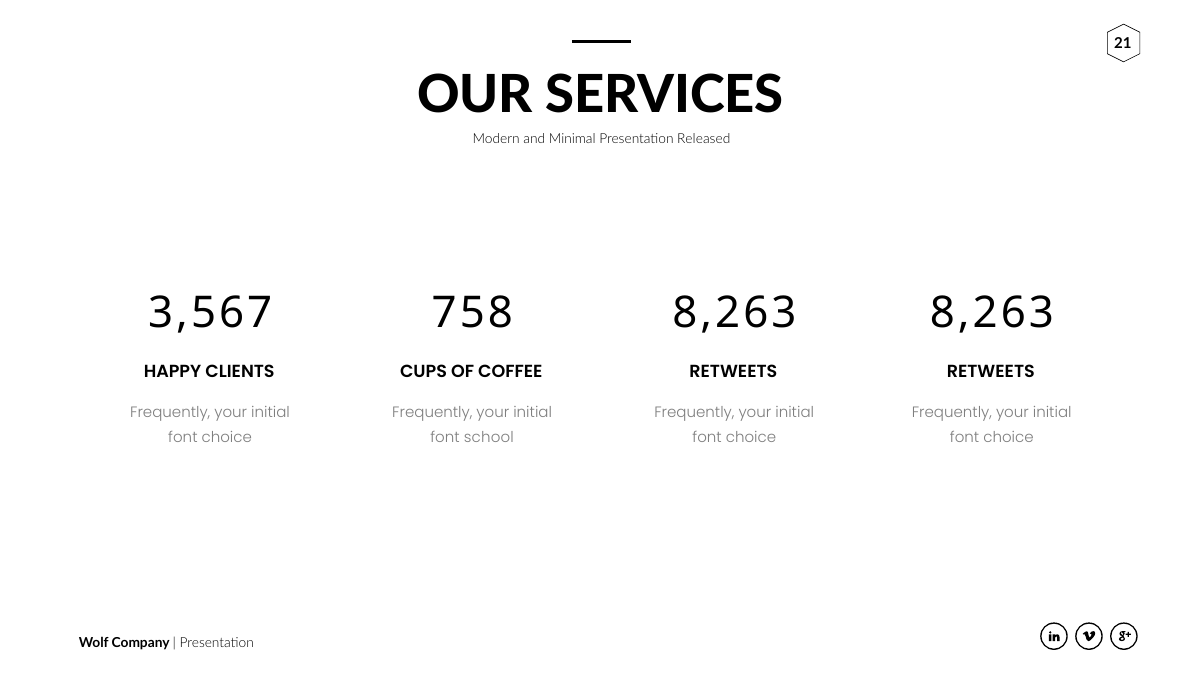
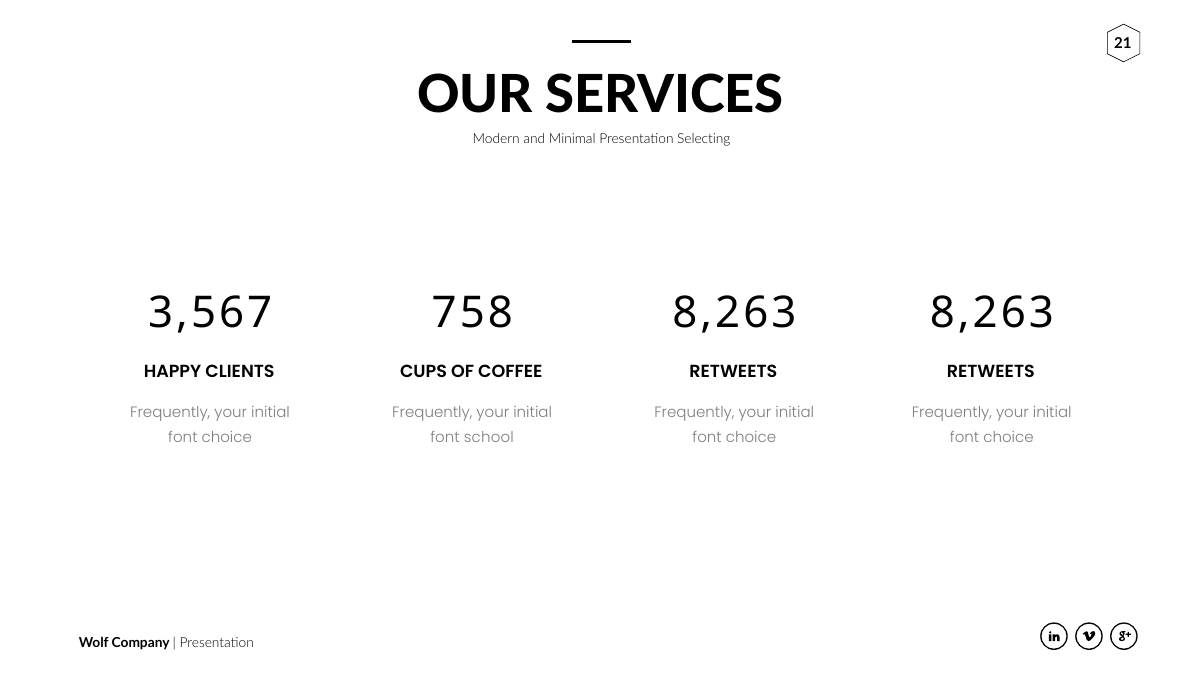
Released: Released -> Selecting (704, 139)
